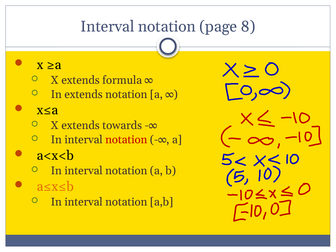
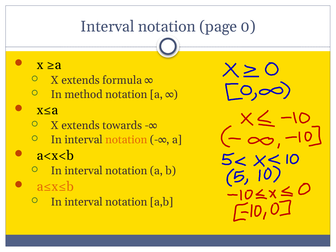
8: 8 -> 0 (248, 26)
In extends: extends -> method (84, 94)
notation colour: red -> orange (126, 140)
